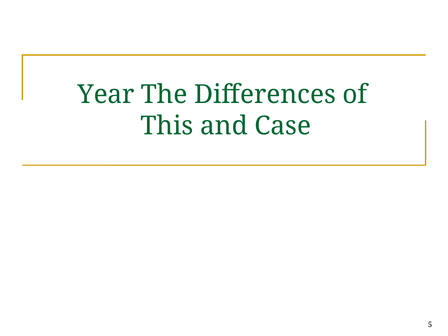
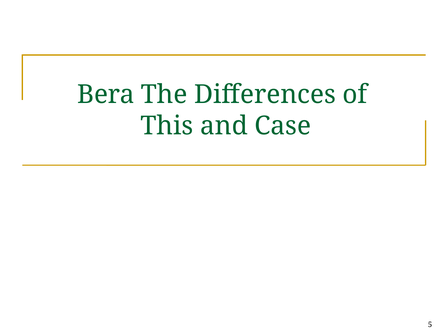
Year: Year -> Bera (106, 94)
